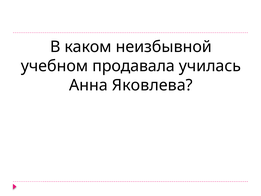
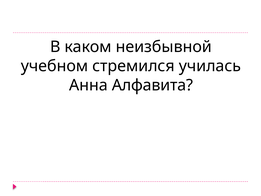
продавала: продавала -> стремился (133, 66)
Яковлева: Яковлева -> Алфавита (152, 85)
